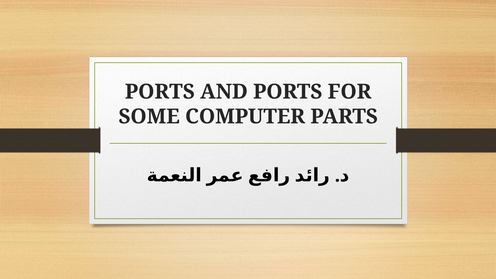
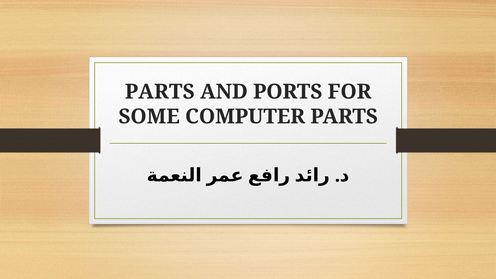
PORTS: PORTS -> PARTS (160, 92)
